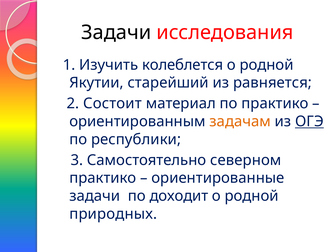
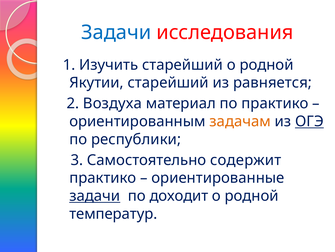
Задачи colour: black -> blue (116, 32)
Изучить колеблется: колеблется -> старейший (183, 65)
Состоит: Состоит -> Воздуха (112, 103)
северном: северном -> содержит (246, 160)
задачи underline: none -> present (95, 195)
природных: природных -> температур (113, 213)
